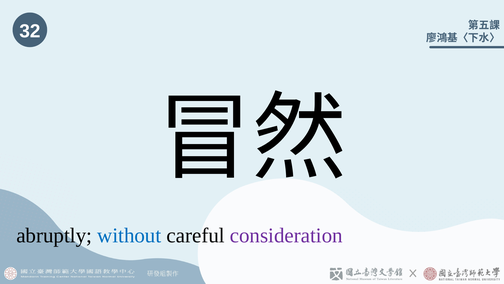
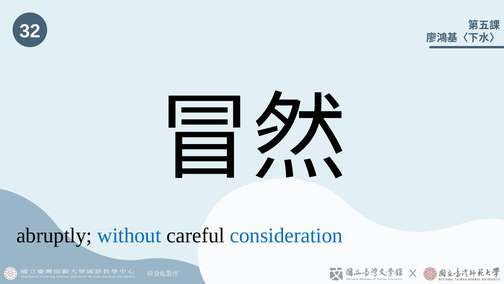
consideration colour: purple -> blue (286, 235)
